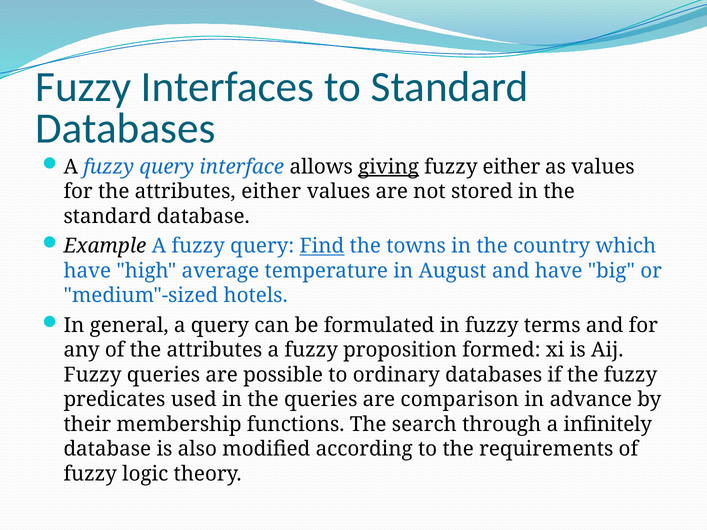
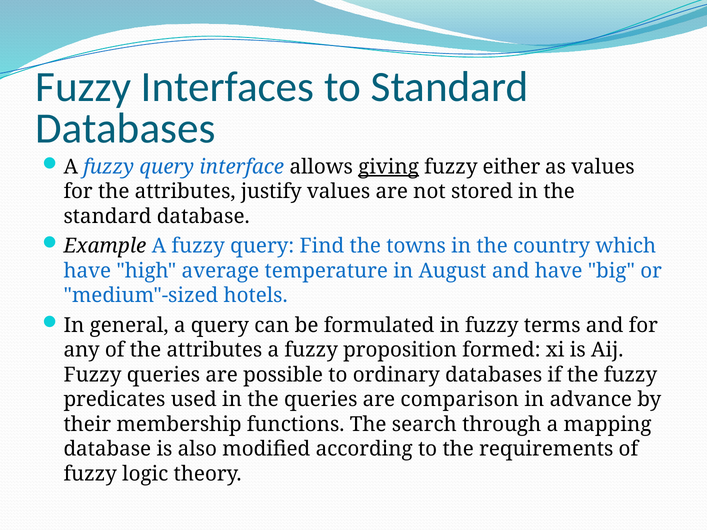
attributes either: either -> justify (271, 192)
Find underline: present -> none (322, 246)
infinitely: infinitely -> mapping (608, 425)
